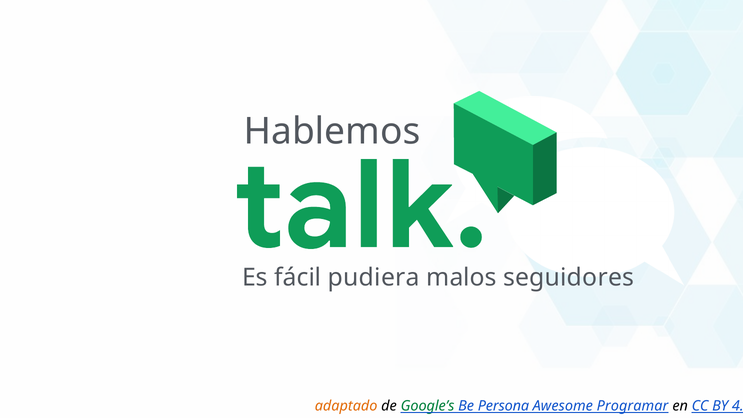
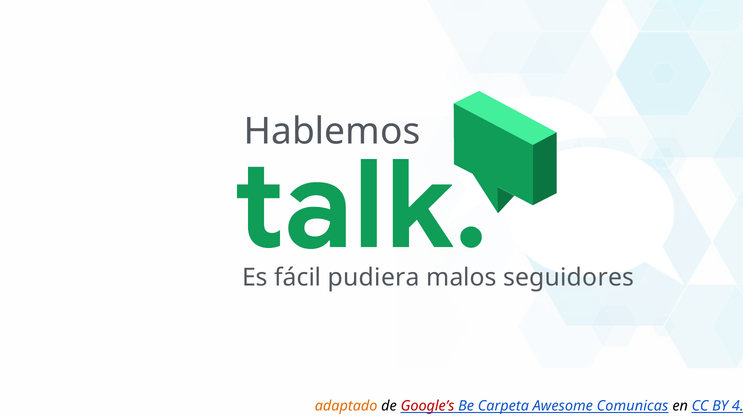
Google’s colour: green -> red (428, 406)
Persona: Persona -> Carpeta (503, 406)
Programar: Programar -> Comunicas (633, 406)
